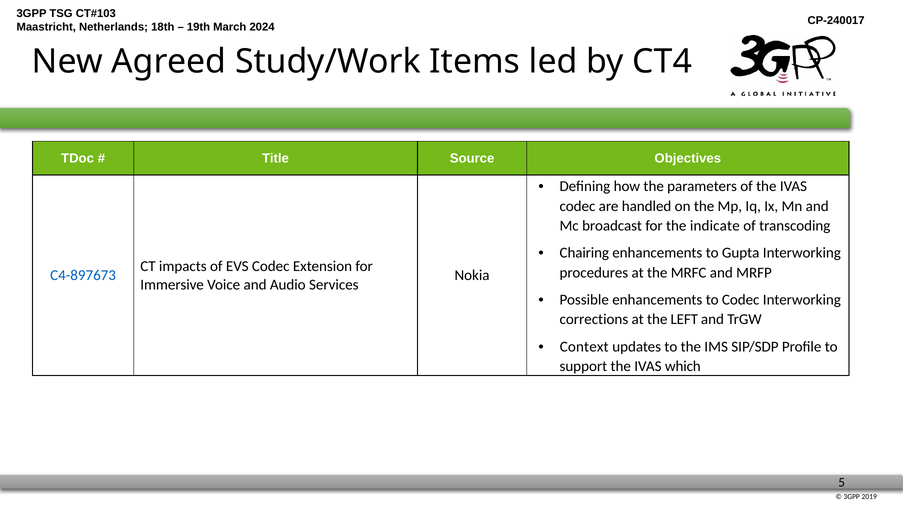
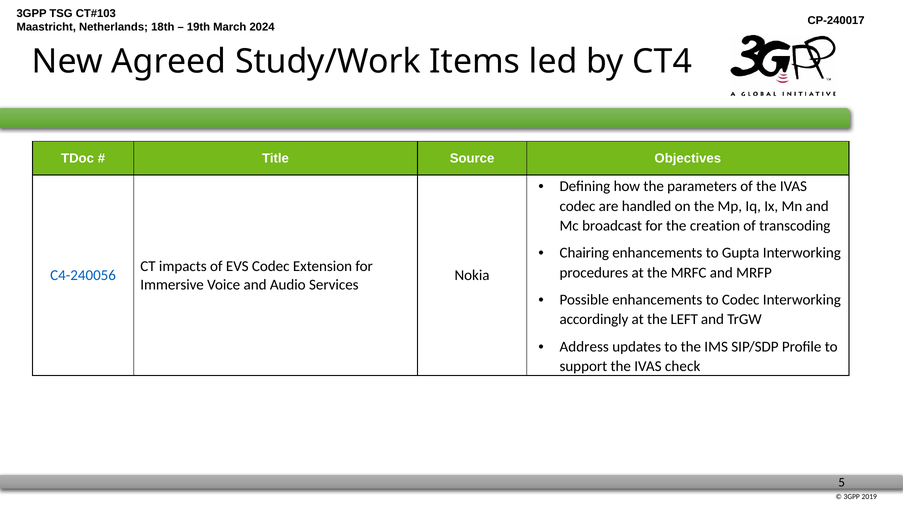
indicate: indicate -> creation (715, 226)
C4-897673: C4-897673 -> C4-240056 (83, 275)
corrections: corrections -> accordingly (594, 319)
Context: Context -> Address (584, 347)
which: which -> check (683, 366)
